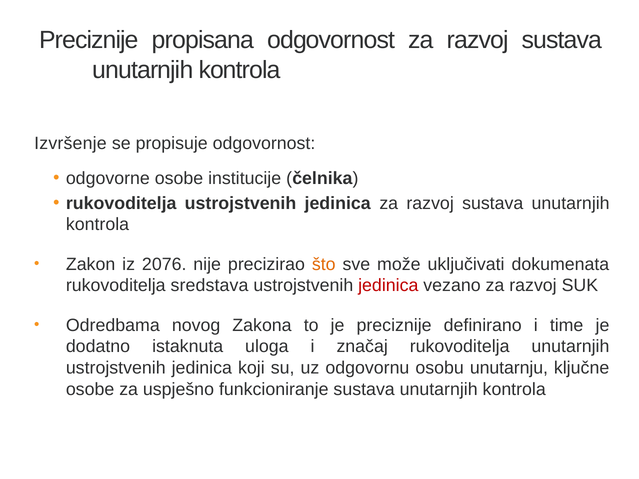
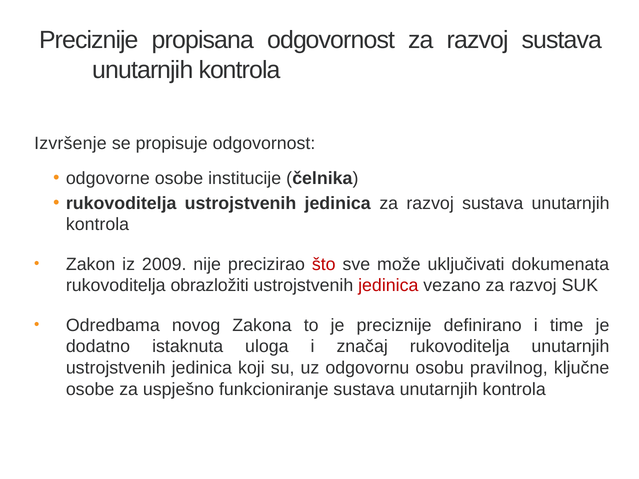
2076: 2076 -> 2009 (164, 264)
što colour: orange -> red (324, 264)
sredstava: sredstava -> obrazložiti (210, 286)
unutarnju: unutarnju -> pravilnog (509, 368)
